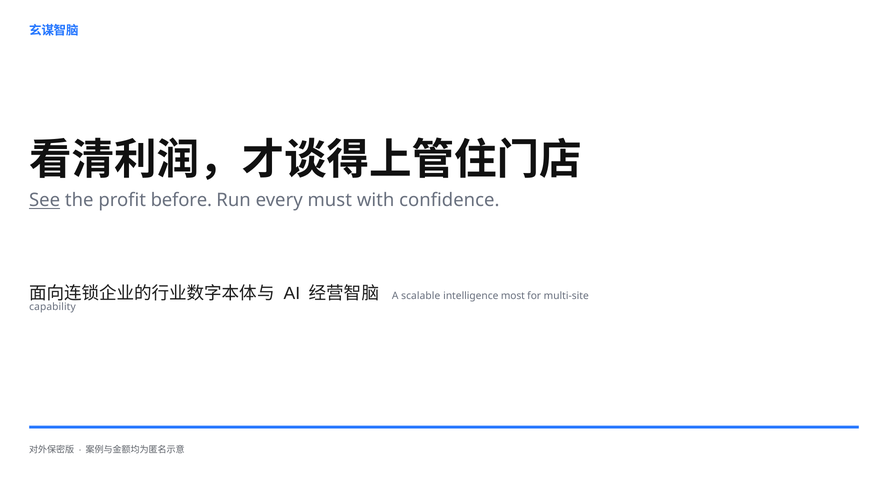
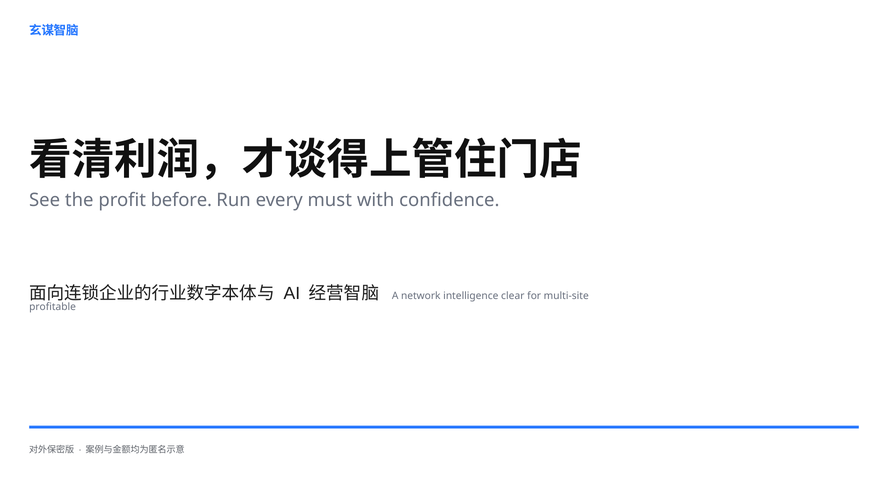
See underline: present -> none (45, 200)
scalable: scalable -> network (421, 296)
most: most -> clear (513, 296)
capability: capability -> profitable (53, 307)
